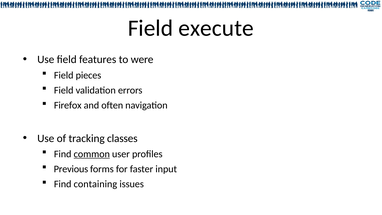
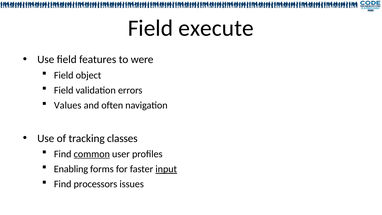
pieces: pieces -> object (88, 75)
Firefox: Firefox -> Values (68, 105)
Previous: Previous -> Enabling (71, 169)
input underline: none -> present (166, 169)
containing: containing -> processors (95, 184)
